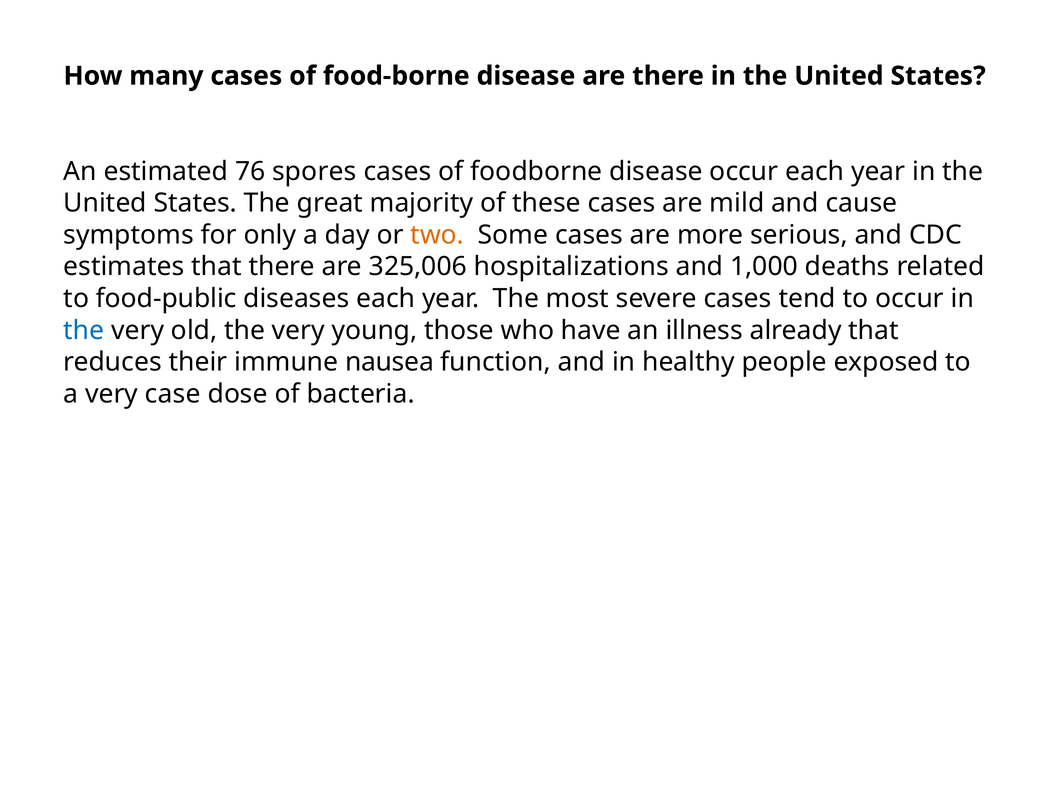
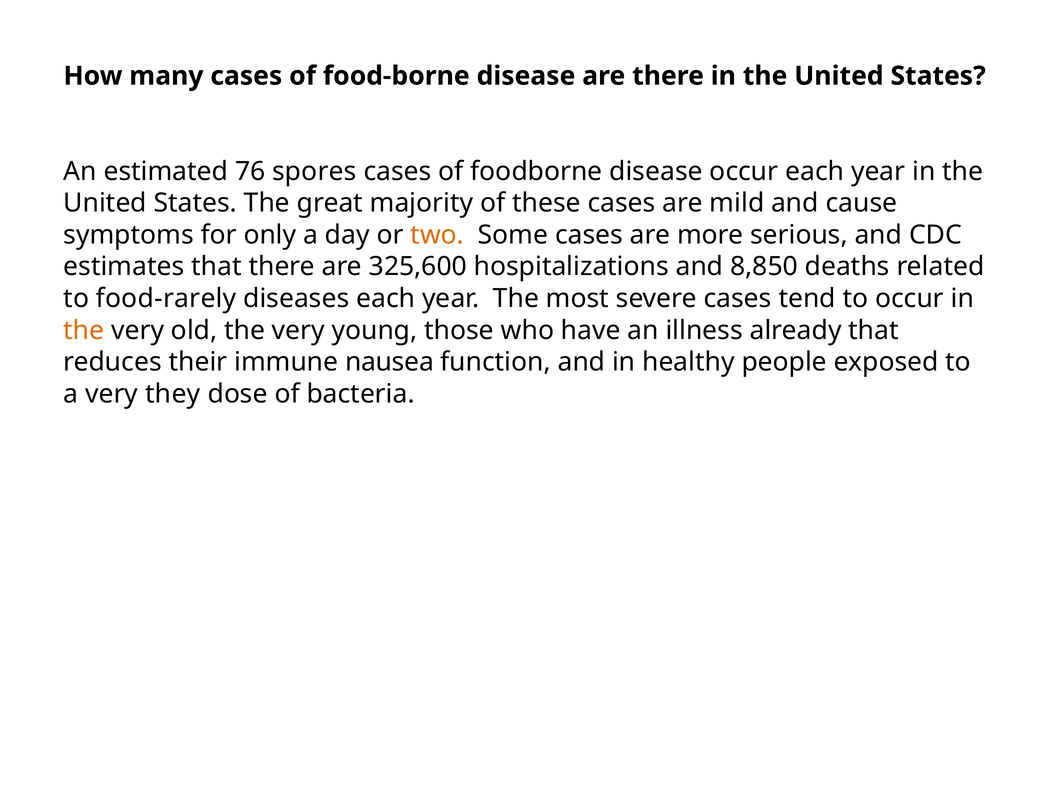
325,006: 325,006 -> 325,600 (418, 267)
1,000: 1,000 -> 8,850 (764, 267)
food-public: food-public -> food-rarely (166, 299)
the colour: blue -> orange (84, 331)
case: case -> they (173, 394)
